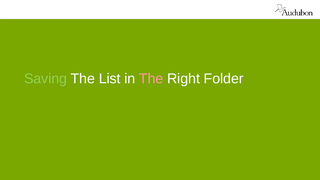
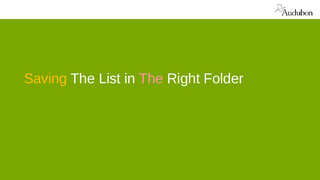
Saving colour: light green -> yellow (46, 79)
